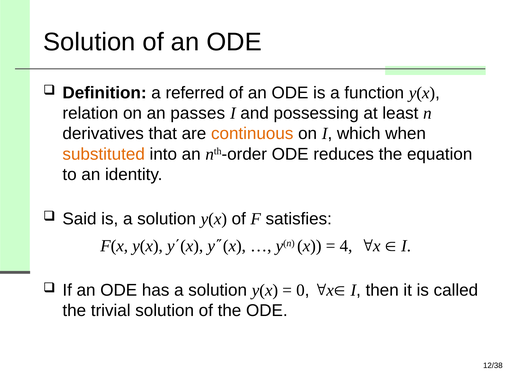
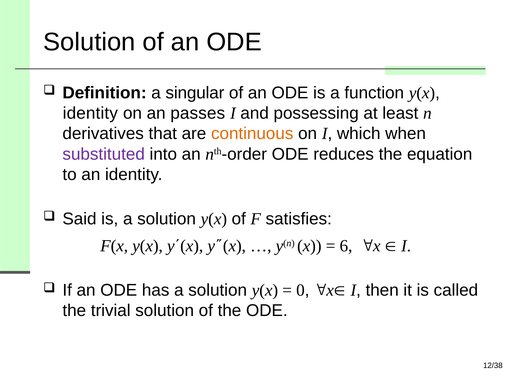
referred: referred -> singular (195, 93)
relation: relation -> identity (90, 113)
substituted colour: orange -> purple (104, 154)
4: 4 -> 6 (346, 246)
